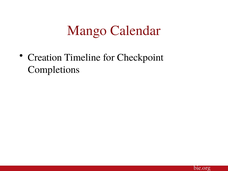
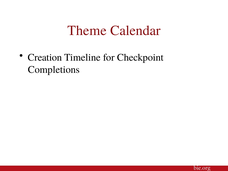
Mango: Mango -> Theme (87, 30)
